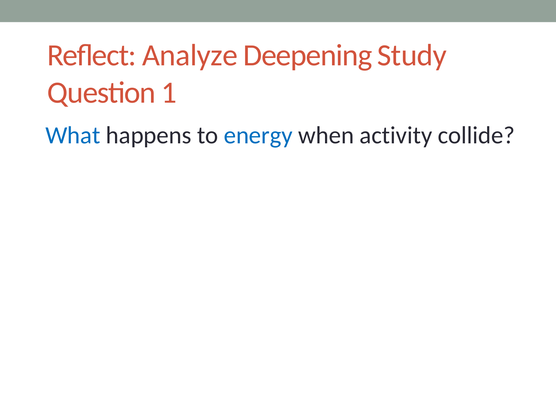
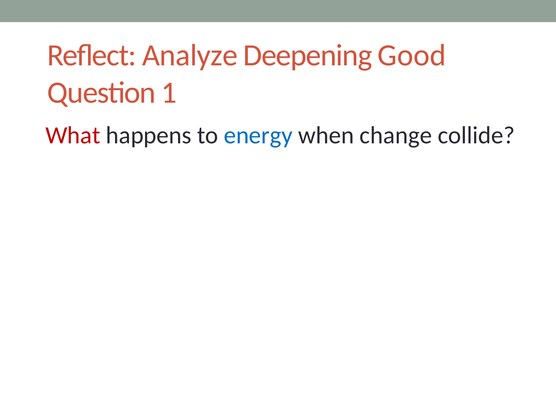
Study: Study -> Good (412, 55)
What colour: blue -> red (73, 135)
activity: activity -> change (396, 135)
